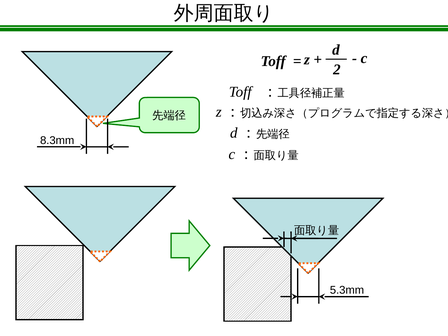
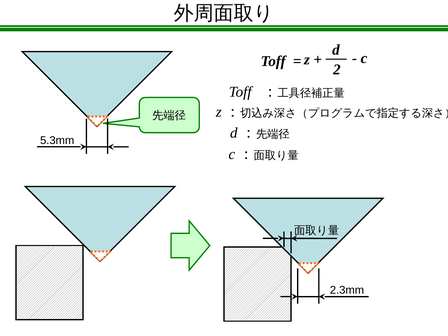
8.3mm: 8.3mm -> 5.3mm (57, 140)
5.3mm: 5.3mm -> 2.3mm (347, 290)
